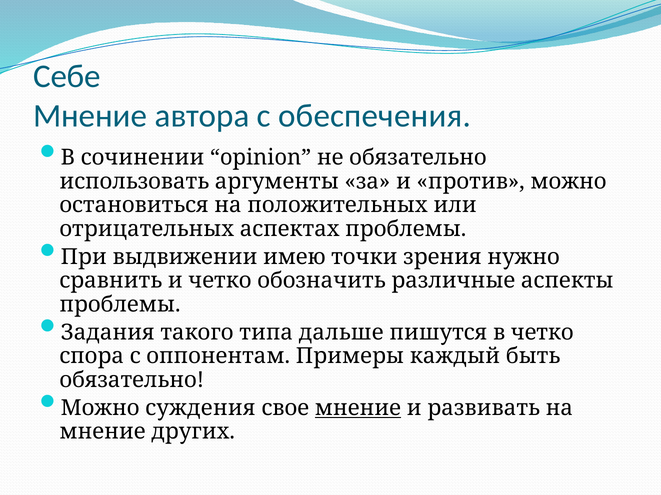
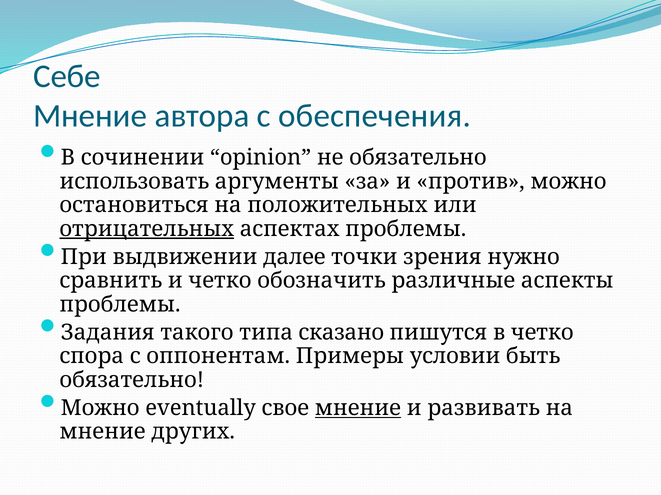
отрицательных underline: none -> present (147, 229)
имею: имею -> далее (294, 257)
дальше: дальше -> сказано (341, 333)
каждый: каждый -> условии (455, 357)
суждения: суждения -> eventually (201, 409)
